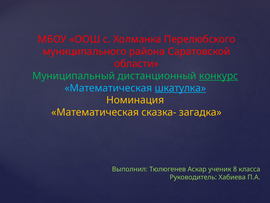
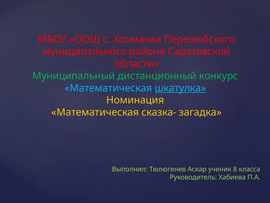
конкурс underline: present -> none (219, 76)
